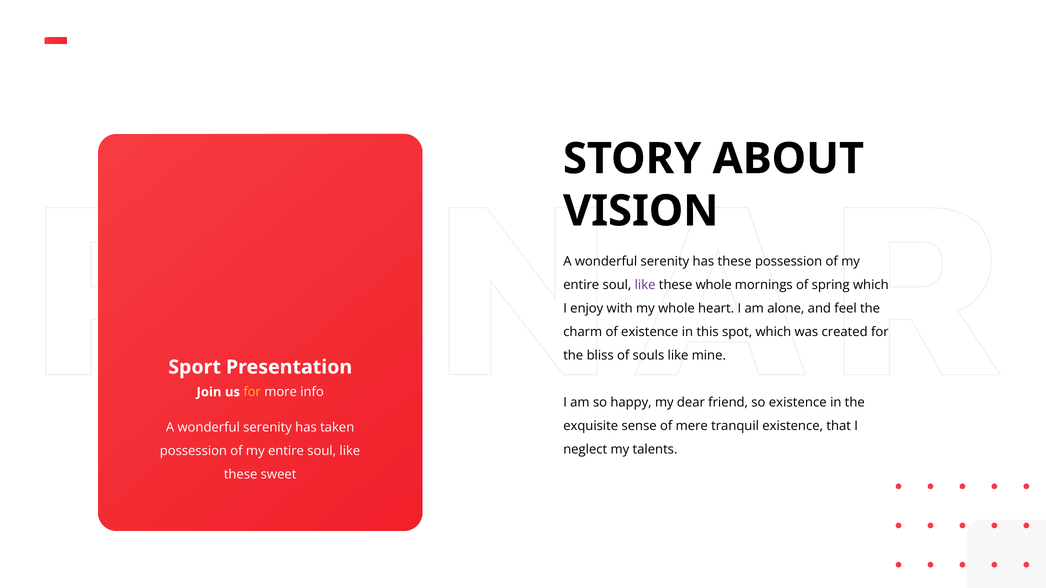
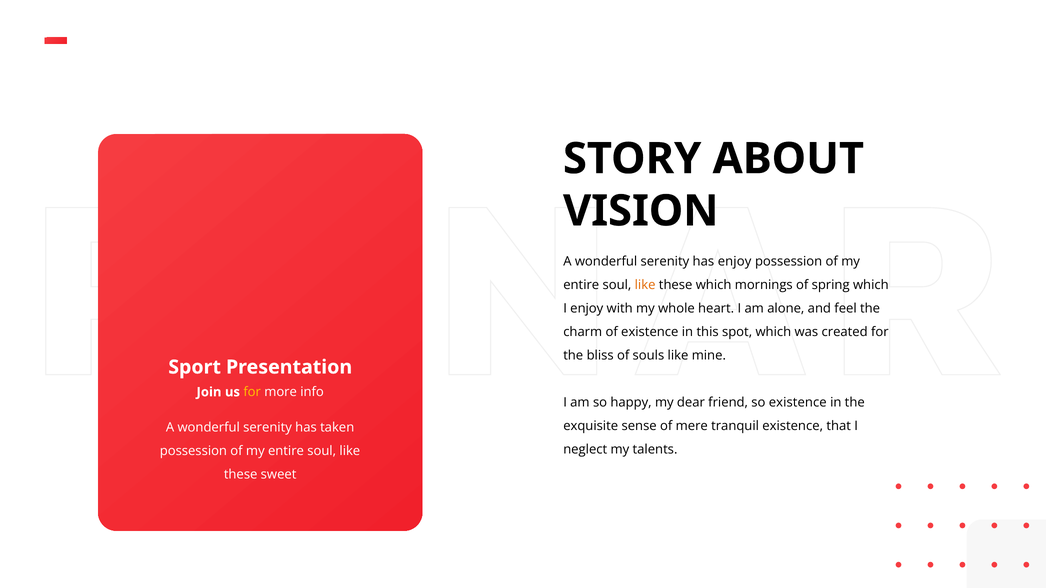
has these: these -> enjoy (735, 261)
like colour: purple -> orange (645, 285)
these whole: whole -> which (714, 285)
